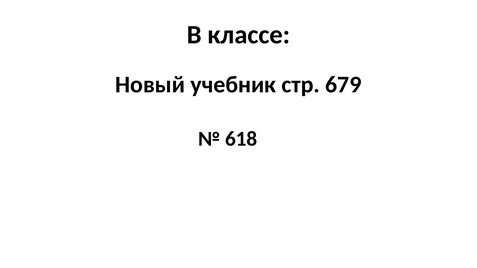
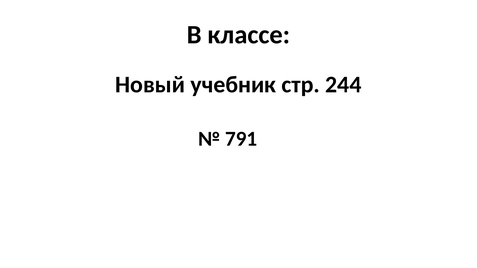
679: 679 -> 244 (343, 85)
618: 618 -> 791 (241, 139)
